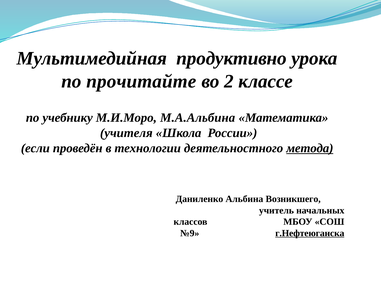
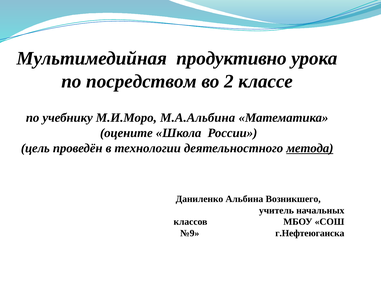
прочитайте: прочитайте -> посредством (141, 81)
учителя: учителя -> оцените (126, 133)
если: если -> цель (35, 148)
г.Нефтеюганска underline: present -> none (310, 233)
